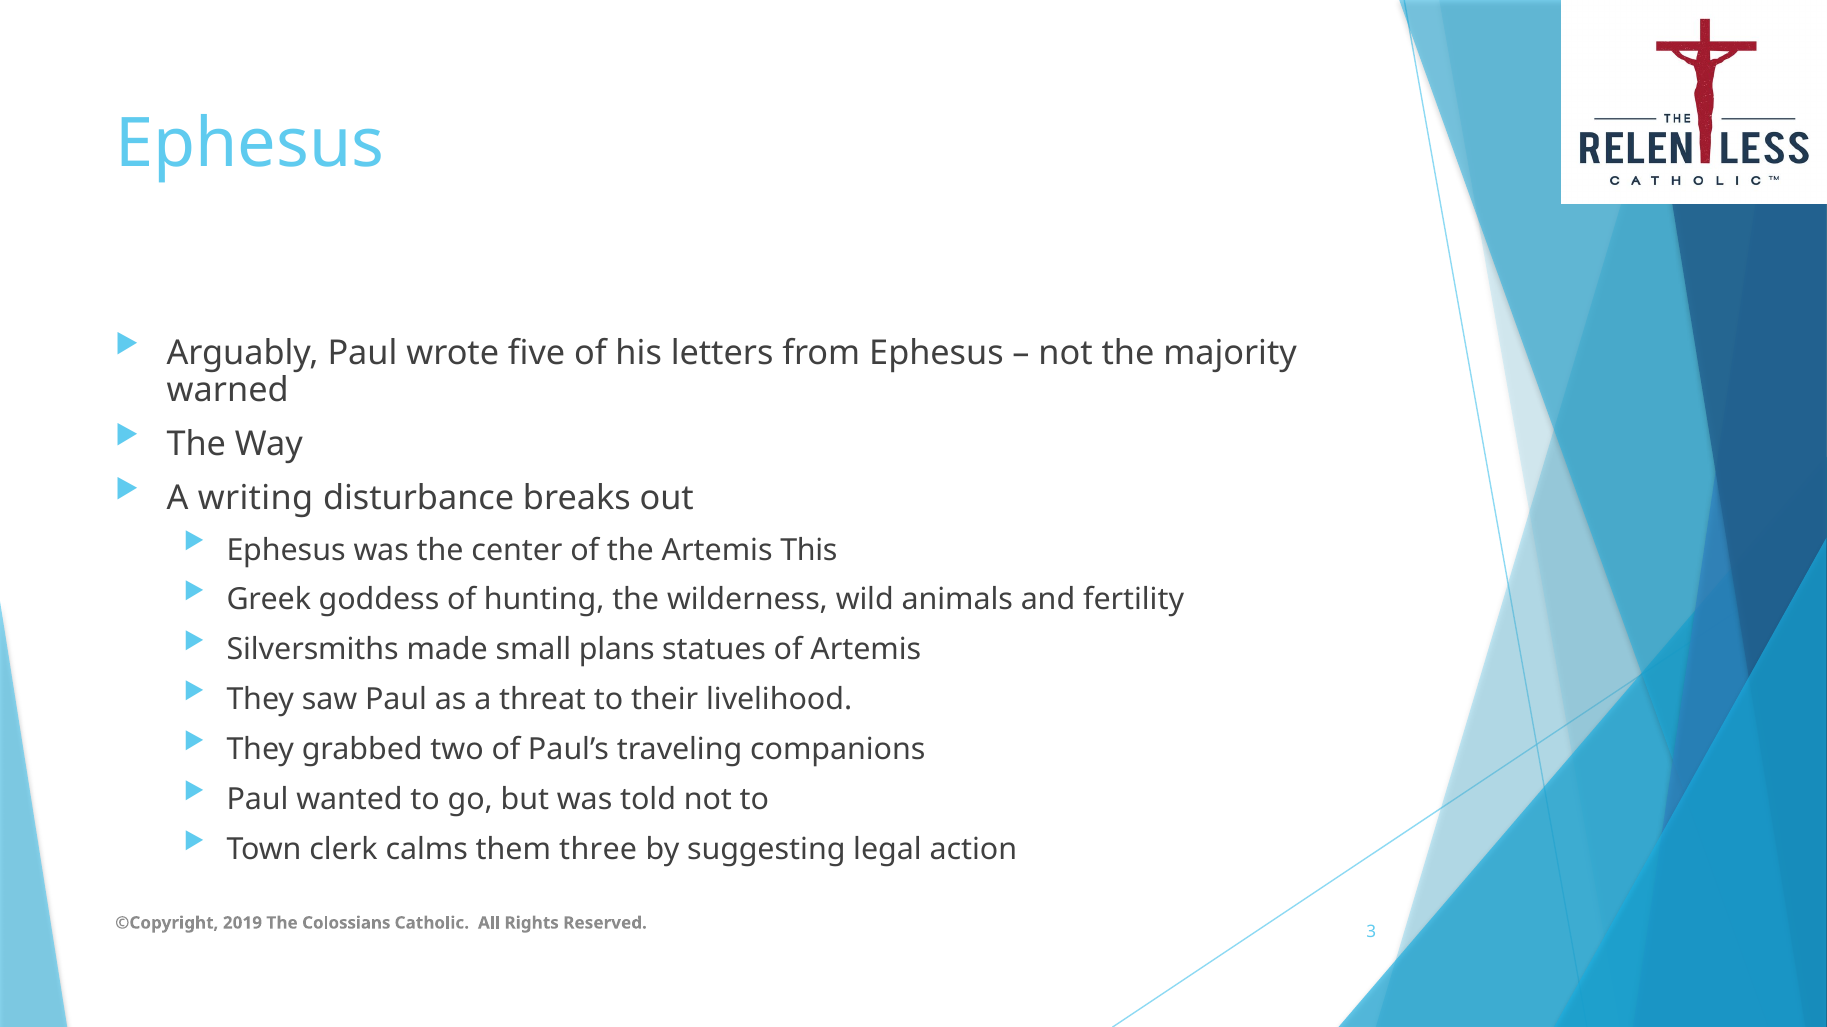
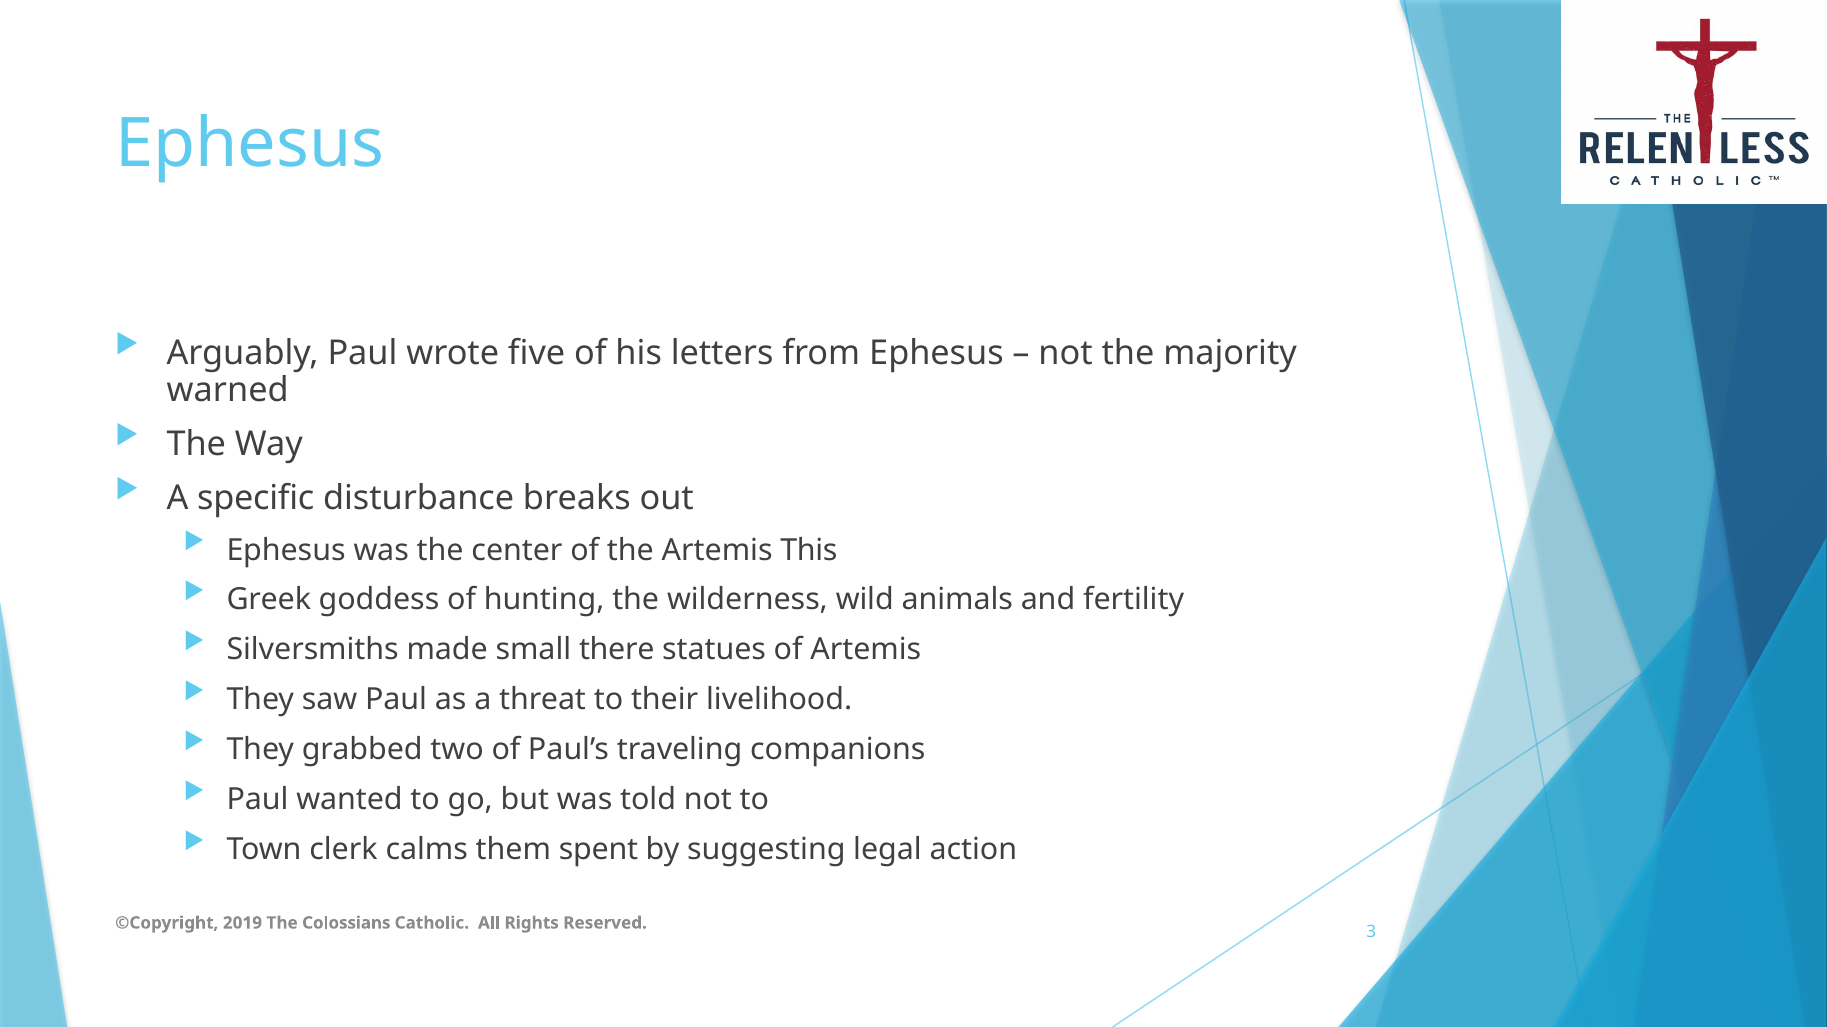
writing: writing -> specific (256, 499)
plans: plans -> there (617, 650)
three: three -> spent (598, 850)
